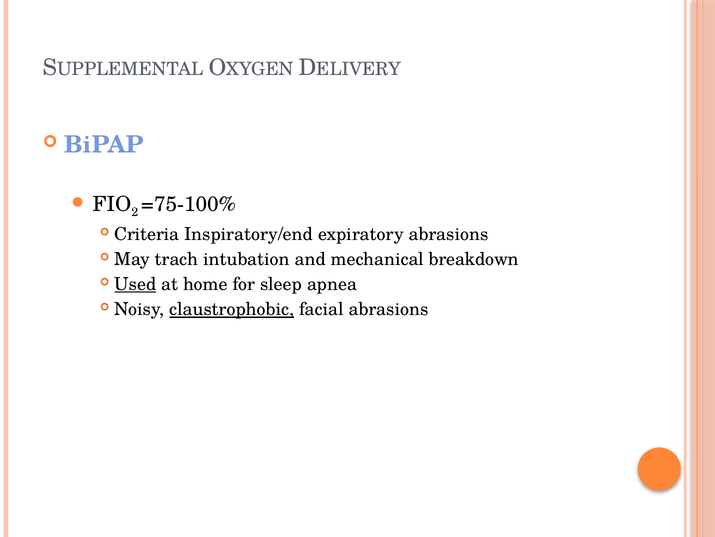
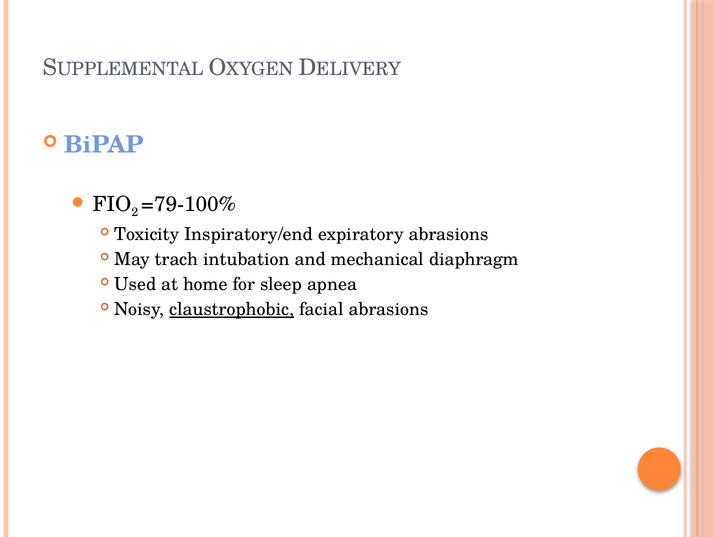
=75-100%: =75-100% -> =79-100% (189, 204)
Criteria: Criteria -> Toxicity (147, 234)
breakdown: breakdown -> diaphragm (474, 259)
Used underline: present -> none (135, 284)
